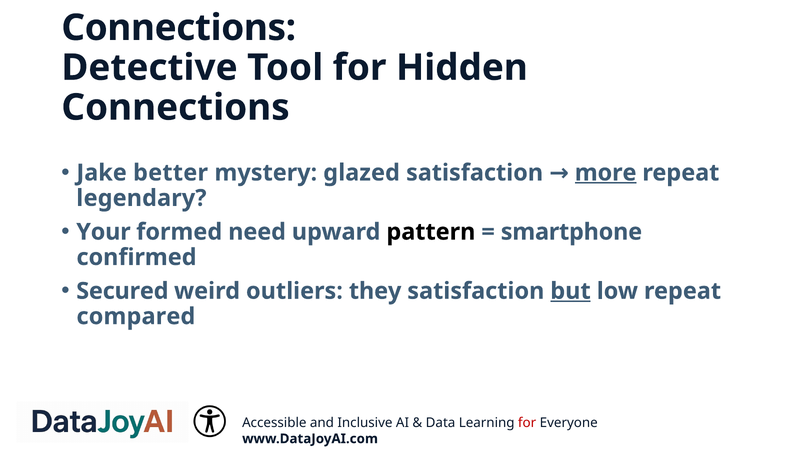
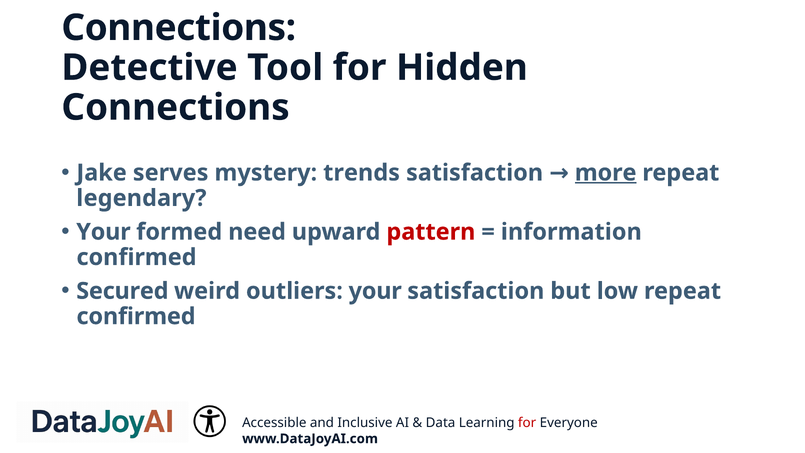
better: better -> serves (171, 173)
glazed: glazed -> trends (362, 173)
pattern colour: black -> red (431, 232)
smartphone: smartphone -> information (571, 232)
outliers they: they -> your (375, 291)
but underline: present -> none (571, 291)
compared: compared -> confirmed (136, 316)
